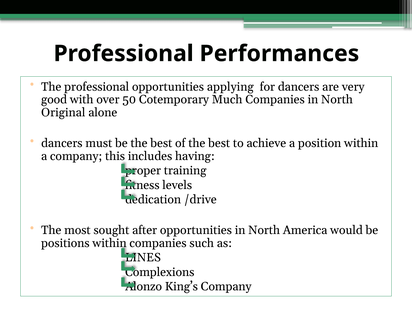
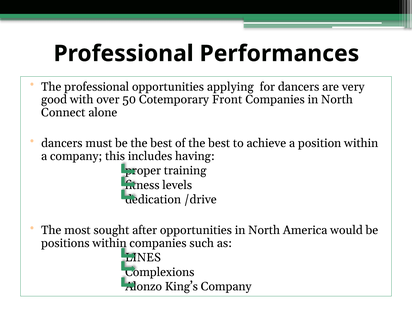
Much: Much -> Front (227, 100)
Original: Original -> Connect (63, 113)
